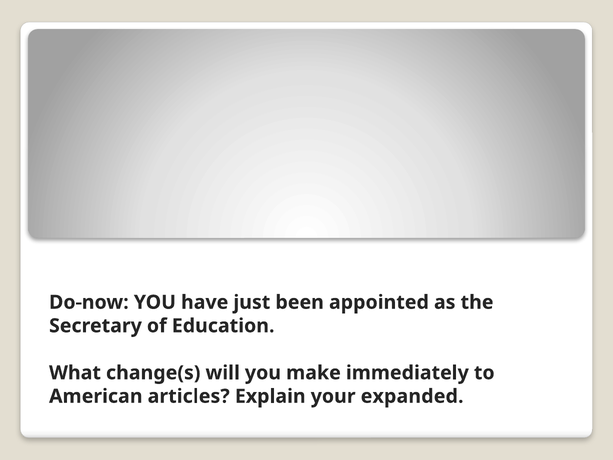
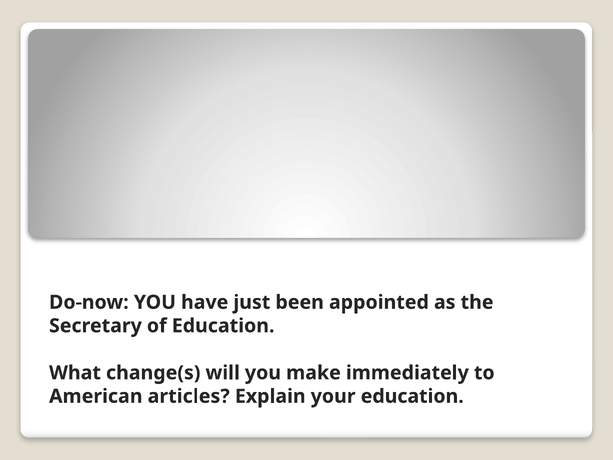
your expanded: expanded -> education (412, 396)
